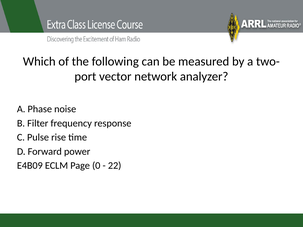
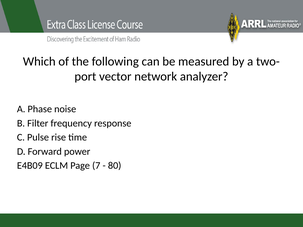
0: 0 -> 7 (96, 166)
22: 22 -> 80 (115, 166)
